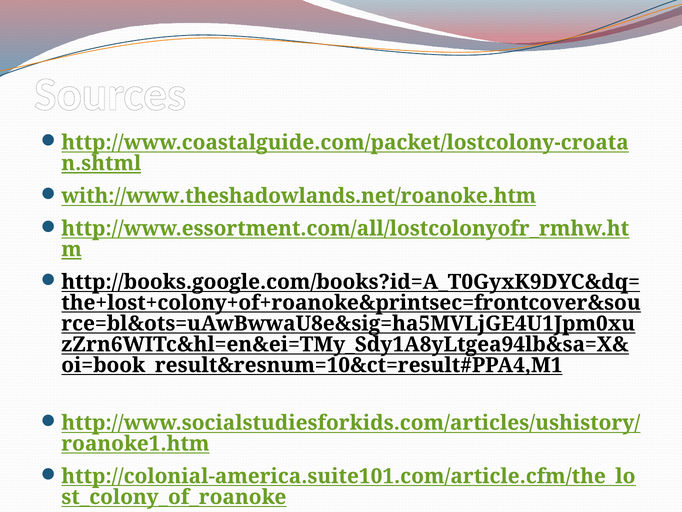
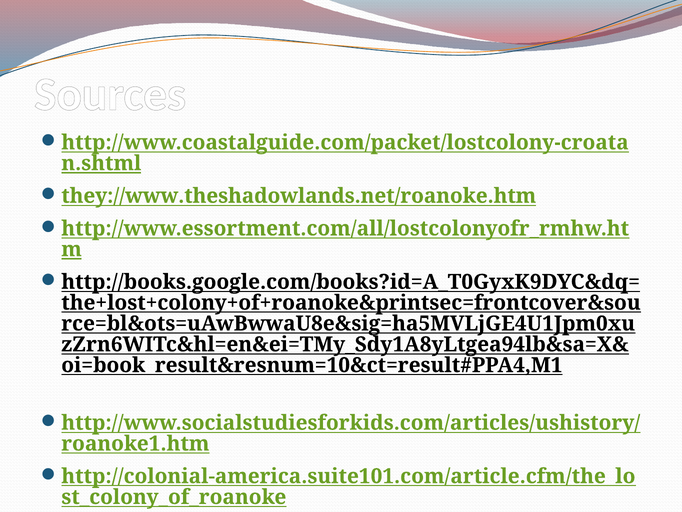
with://www.theshadowlands.net/roanoke.htm: with://www.theshadowlands.net/roanoke.htm -> they://www.theshadowlands.net/roanoke.htm (299, 196)
